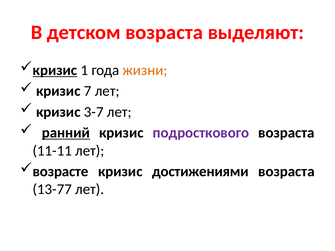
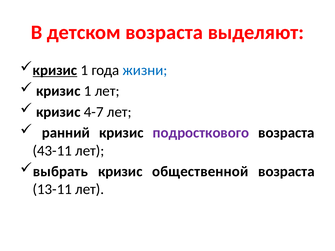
жизни colour: orange -> blue (145, 70)
7: 7 -> 1 (88, 91)
3-7: 3-7 -> 4-7 (94, 112)
ранний underline: present -> none (66, 133)
11-11: 11-11 -> 43-11 (52, 151)
возрасте: возрасте -> выбрать (60, 172)
достижениями: достижениями -> общественной (200, 172)
13-77: 13-77 -> 13-11 (52, 190)
